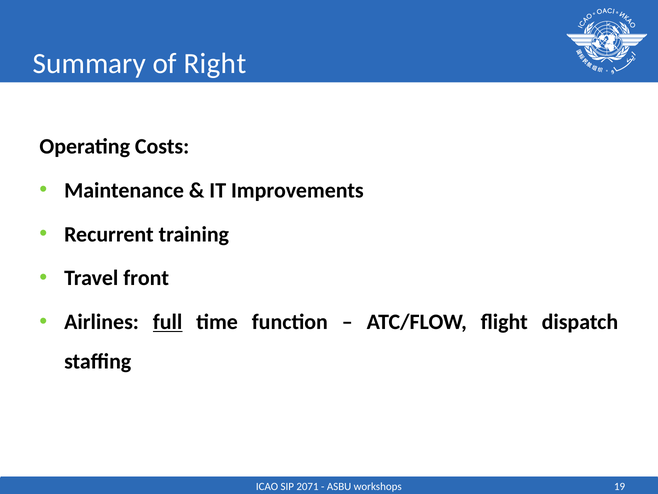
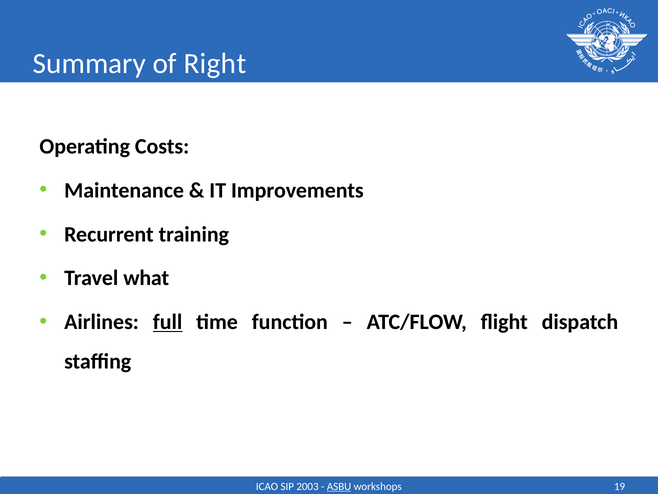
front: front -> what (146, 278)
2071: 2071 -> 2003 (307, 486)
ASBU underline: none -> present (339, 486)
